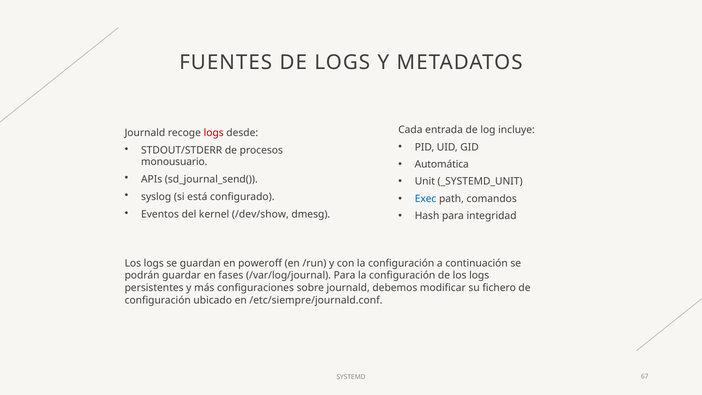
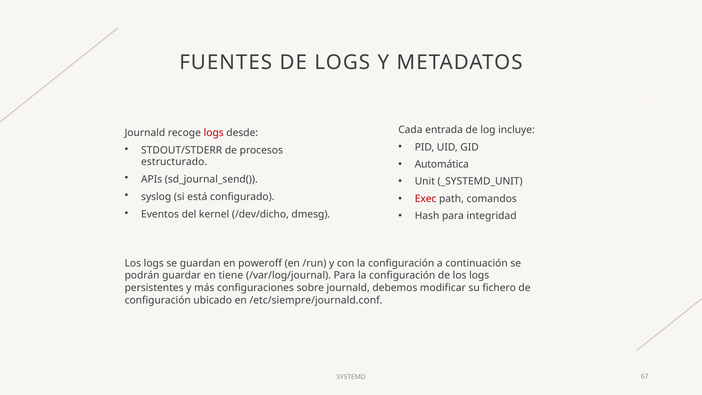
monousuario: monousuario -> estructurado (174, 162)
Exec colour: blue -> red (426, 199)
/dev/show: /dev/show -> /dev/dicho (260, 214)
fases: fases -> tiene (231, 275)
